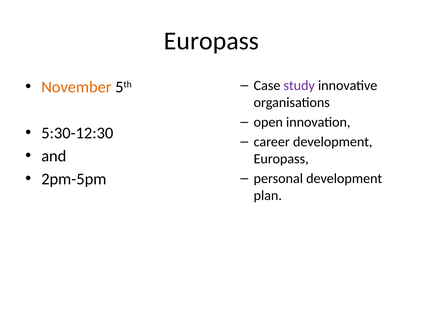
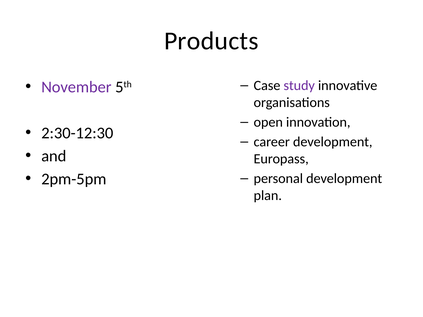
Europass: Europass -> Products (211, 41)
November colour: orange -> purple (76, 87)
5:30-12:30: 5:30-12:30 -> 2:30-12:30 (77, 133)
